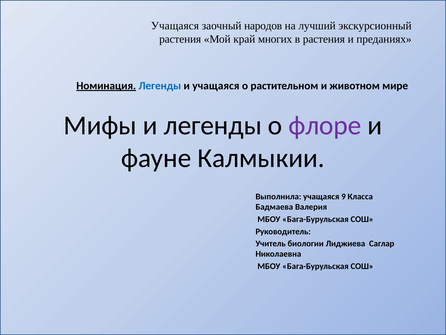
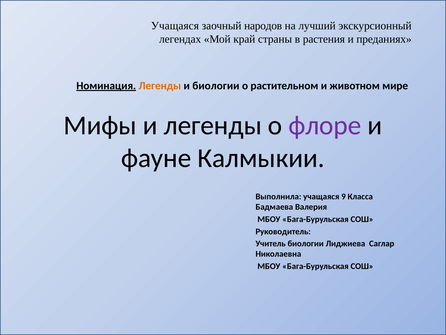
растения: растения -> легендах (180, 39)
многих: многих -> страны (275, 39)
Легенды colour: blue -> orange (160, 86)
и учащаяся: учащаяся -> биологии (216, 86)
